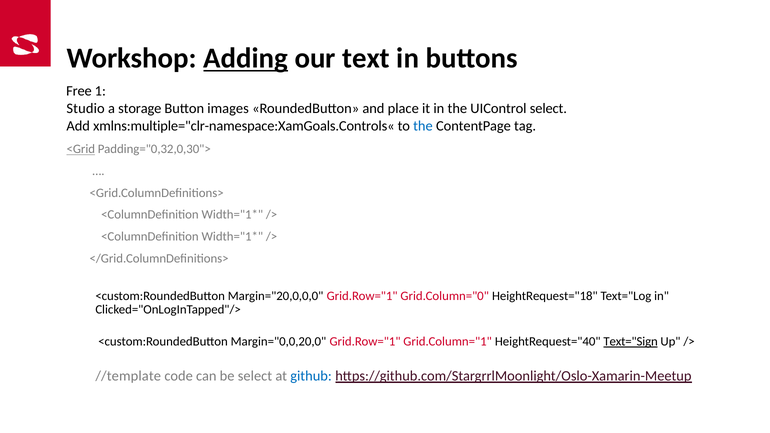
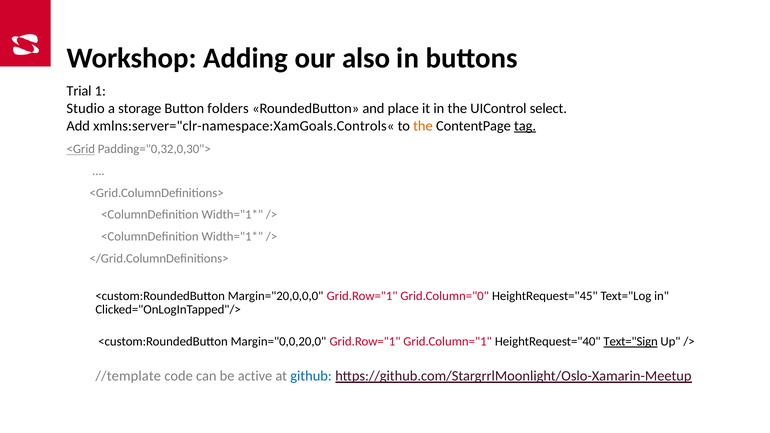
Adding underline: present -> none (246, 58)
text: text -> also (366, 58)
Free: Free -> Trial (79, 91)
images: images -> folders (228, 108)
xmlns:multiple="clr-namespace:XamGoals.Controls«: xmlns:multiple="clr-namespace:XamGoals.Controls« -> xmlns:server="clr-namespace:XamGoals.Controls« (244, 126)
the colour: blue -> orange (423, 126)
tag underline: none -> present (525, 126)
HeightRequest="18: HeightRequest="18 -> HeightRequest="45 (545, 296)
be select: select -> active (255, 376)
